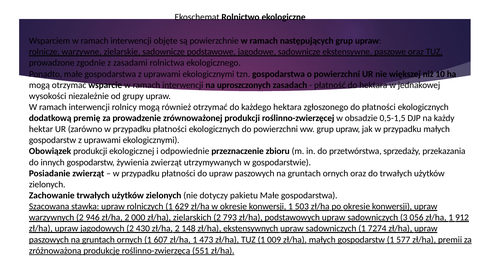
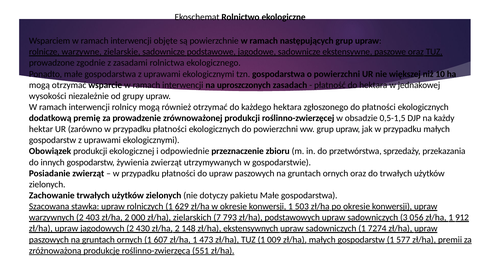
946: 946 -> 403 (93, 217)
zielarskich 2: 2 -> 7 (217, 217)
